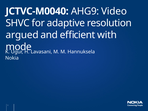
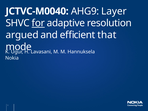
Video: Video -> Layer (114, 11)
for underline: none -> present (38, 23)
with: with -> that (107, 35)
